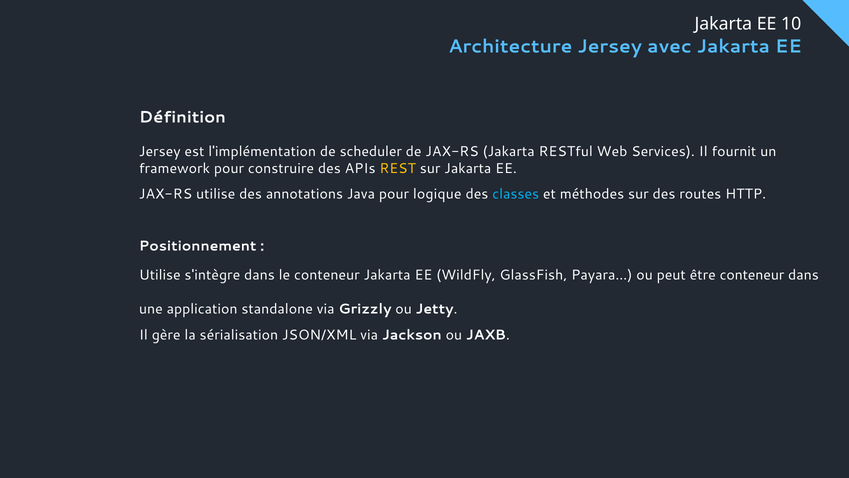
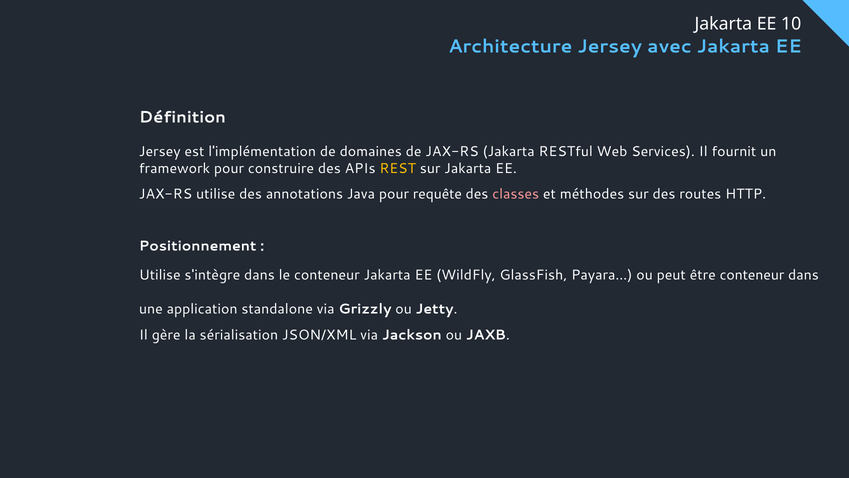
scheduler: scheduler -> domaines (371, 151)
logique: logique -> requête (437, 194)
classes colour: light blue -> pink (516, 194)
